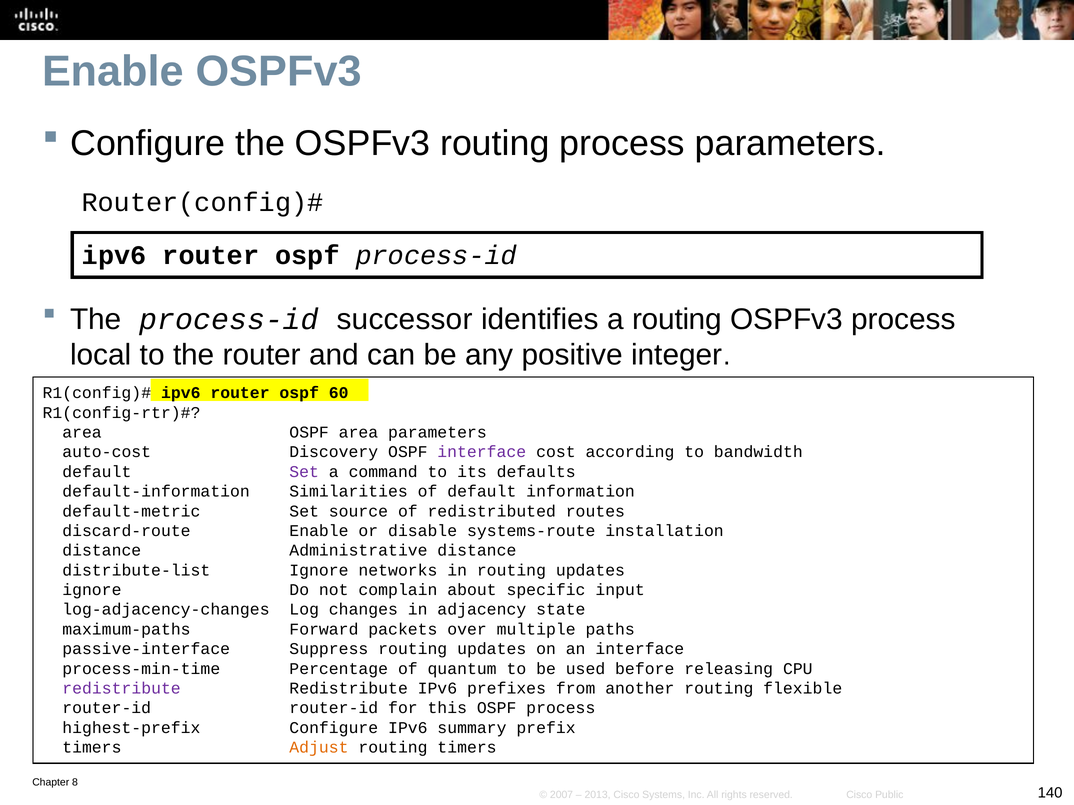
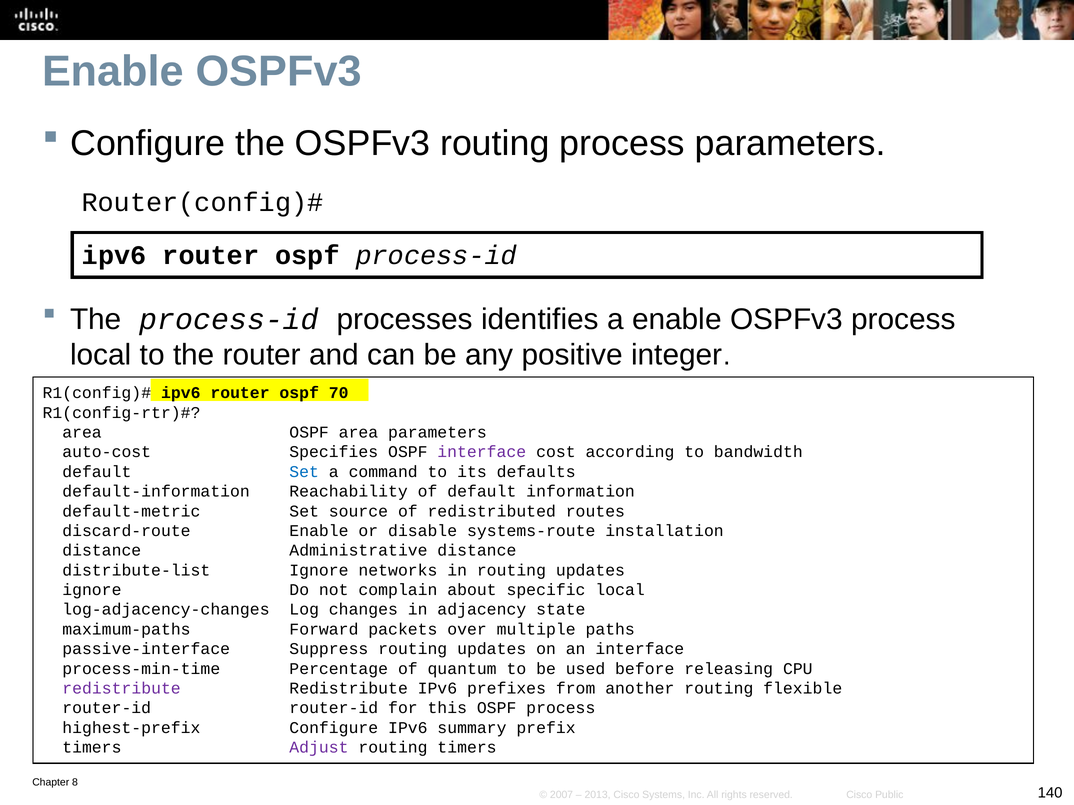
successor: successor -> processes (405, 320)
a routing: routing -> enable (677, 320)
60: 60 -> 70 (339, 393)
Discovery: Discovery -> Specifies (334, 452)
Set colour: purple -> blue (304, 472)
Similarities: Similarities -> Reachability (349, 492)
specific input: input -> local (620, 590)
Adjust colour: orange -> purple (319, 748)
